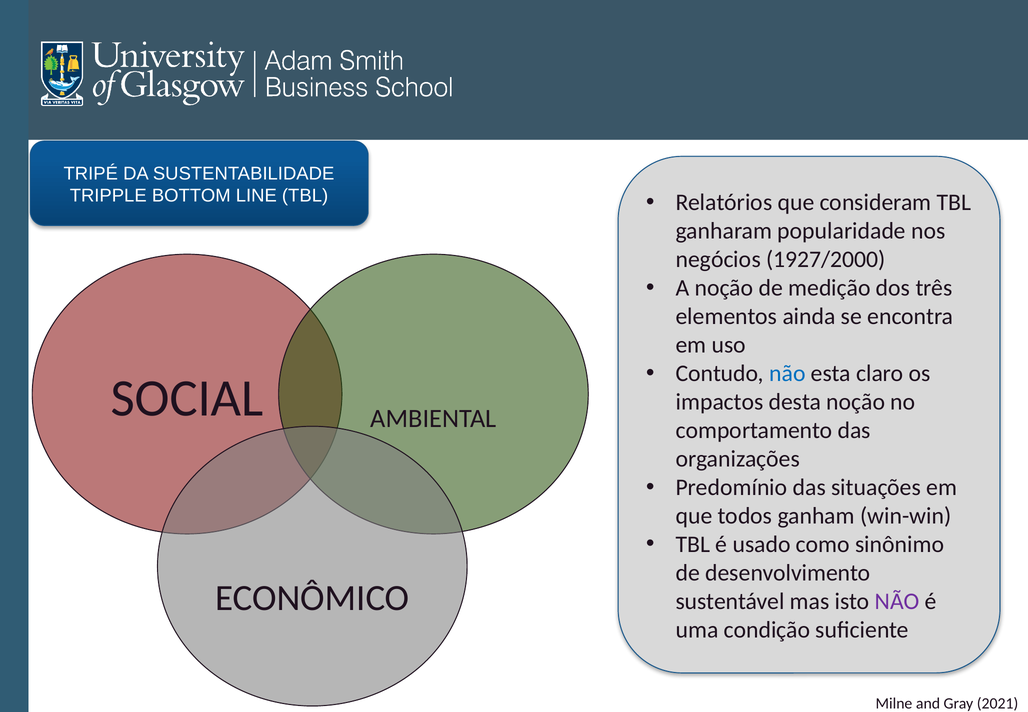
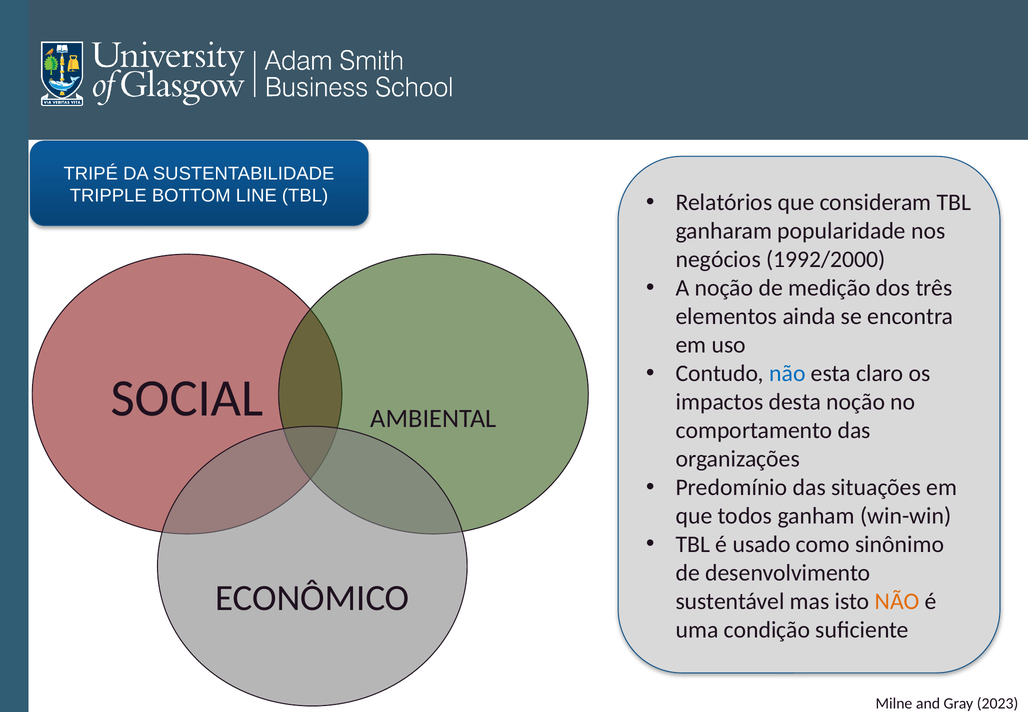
1927/2000: 1927/2000 -> 1992/2000 (826, 260)
NÃO colour: purple -> orange (897, 601)
2021: 2021 -> 2023 (998, 703)
